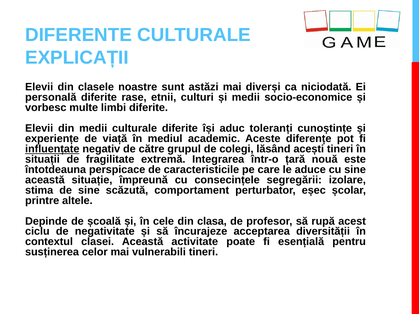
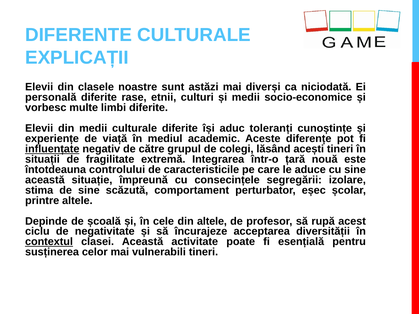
perspicace: perspicace -> controlului (117, 170)
din clasa: clasa -> altele (212, 221)
contextul underline: none -> present (49, 242)
